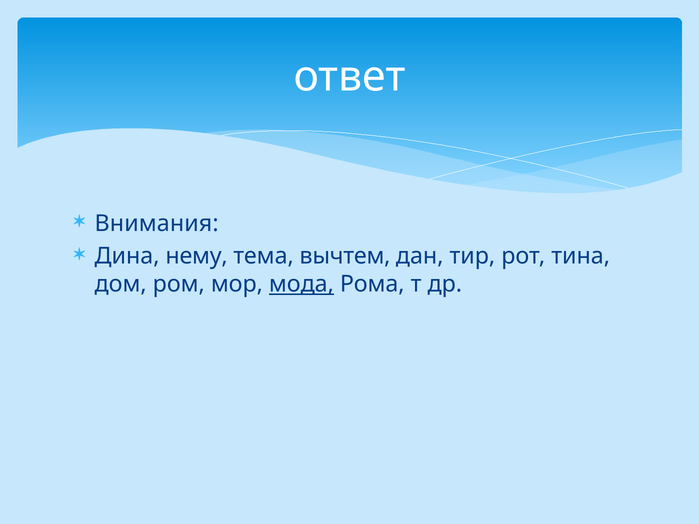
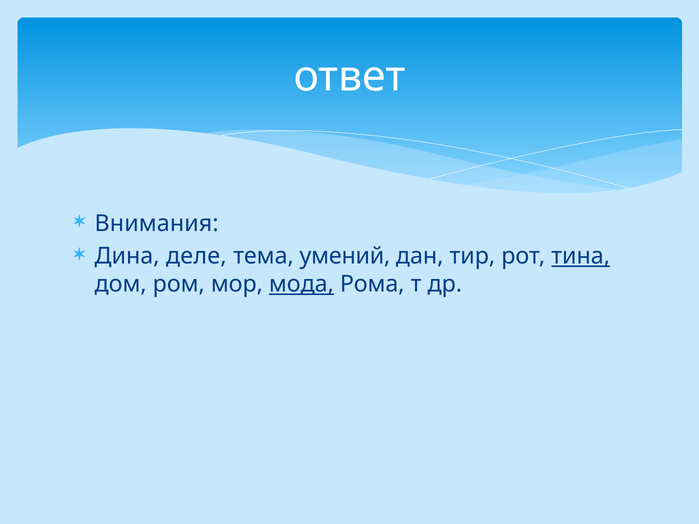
нему: нему -> деле (196, 256)
вычтем: вычтем -> умений (345, 256)
тина underline: none -> present (581, 256)
